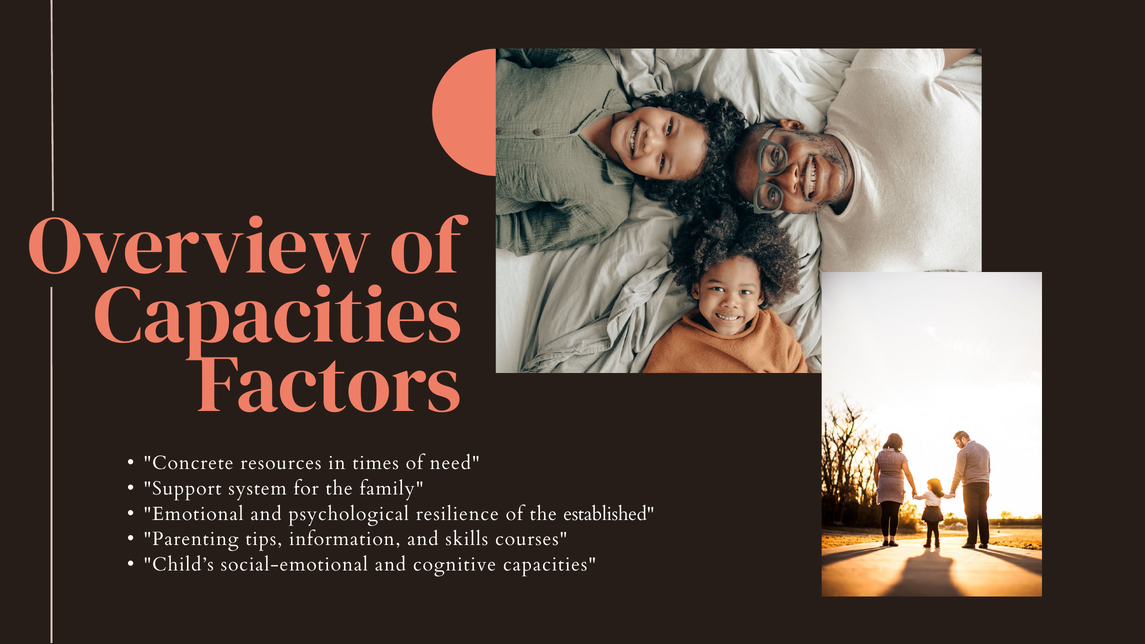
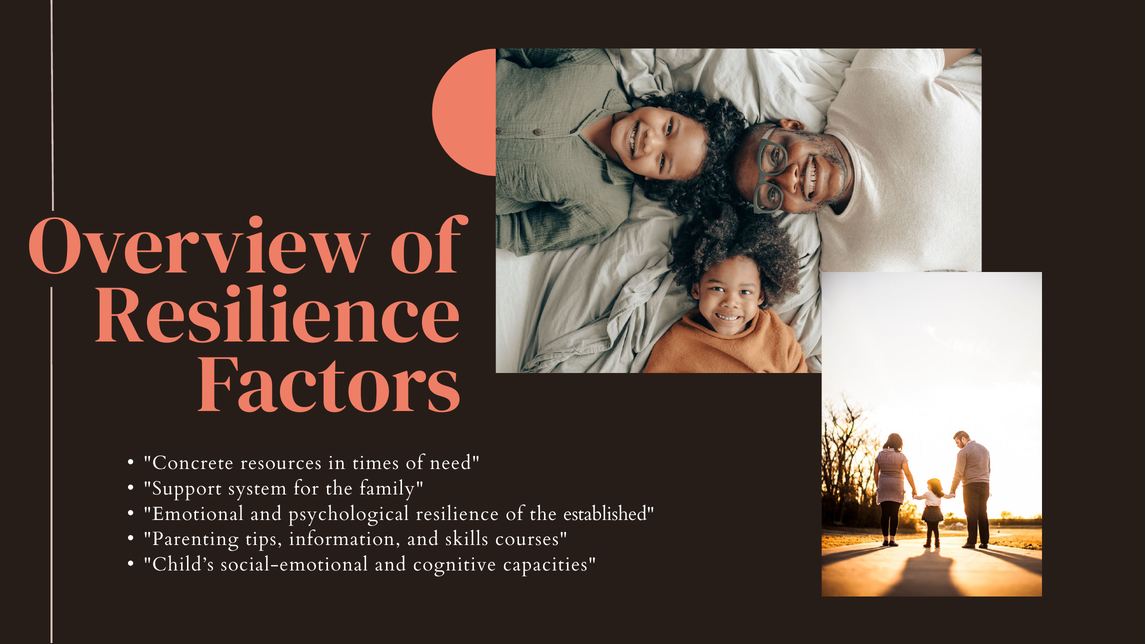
Capacities: Capacities -> Resilience (278, 315)
